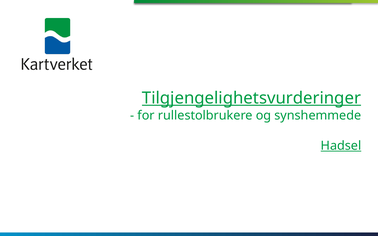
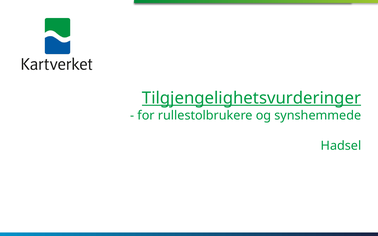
Hadsel underline: present -> none (341, 146)
